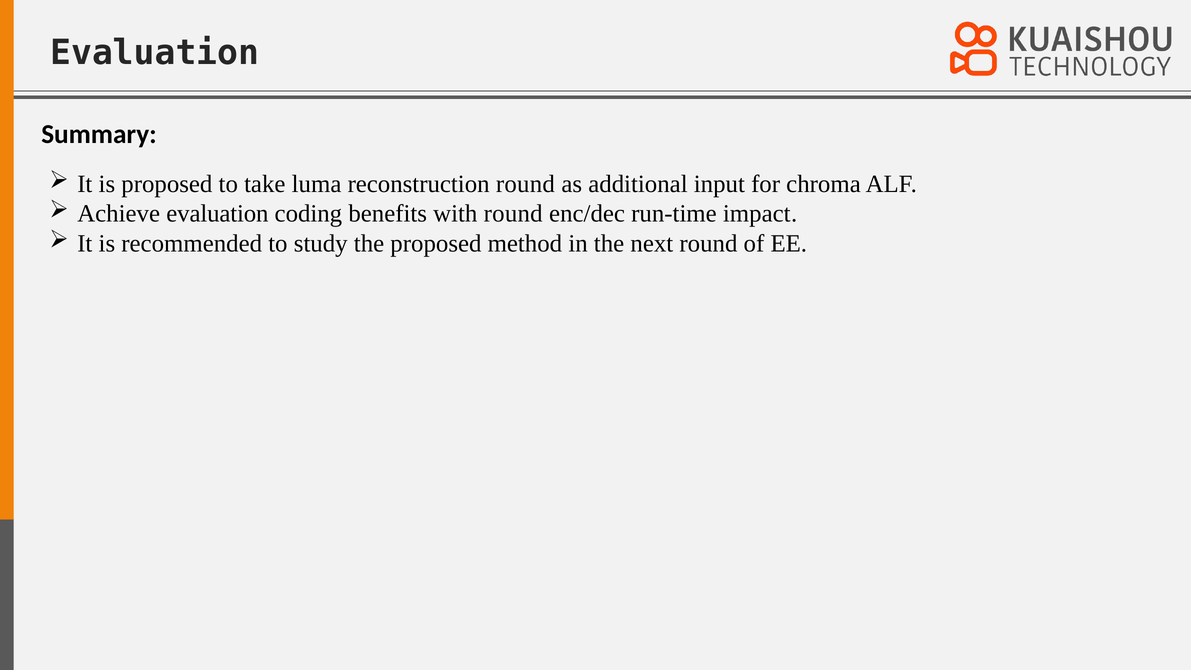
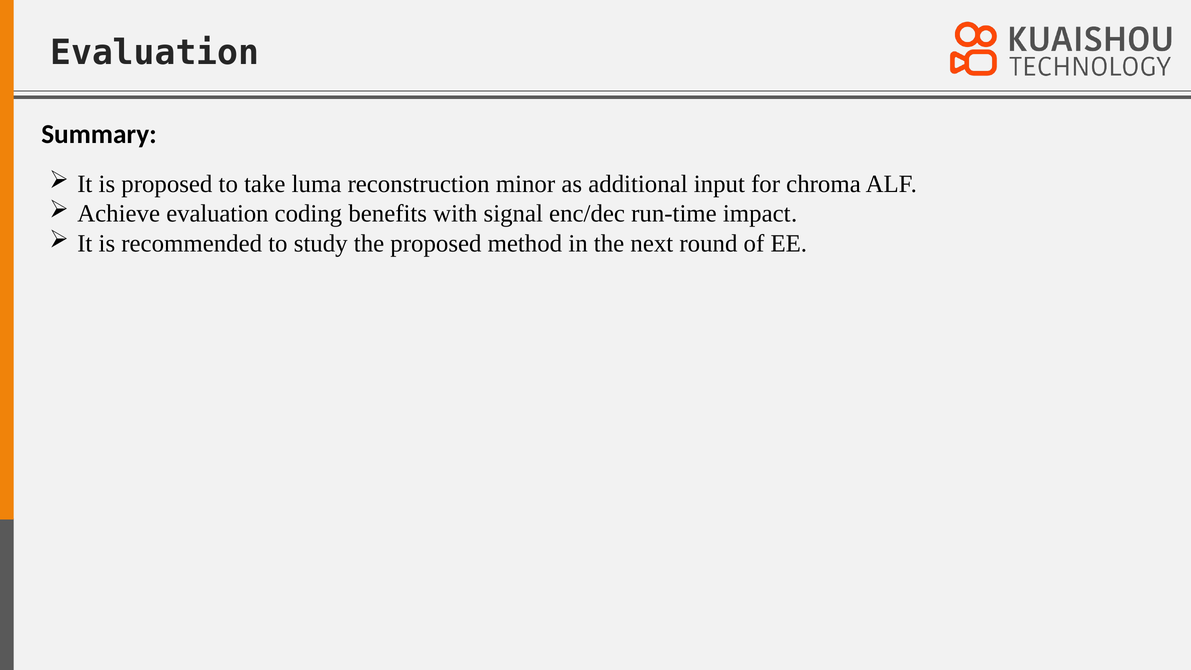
reconstruction round: round -> minor (526, 184)
with round: round -> signal (513, 214)
